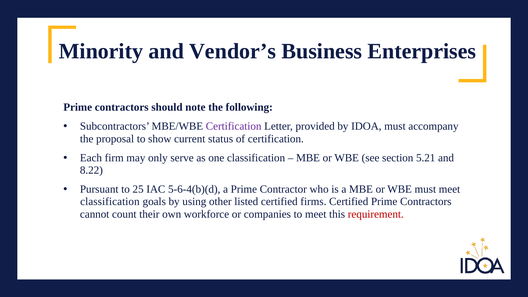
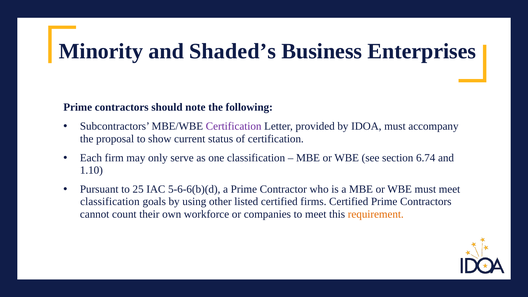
Vendor’s: Vendor’s -> Shaded’s (232, 51)
5.21: 5.21 -> 6.74 (426, 158)
8.22: 8.22 -> 1.10 (91, 170)
5-6-4(b)(d: 5-6-4(b)(d -> 5-6-6(b)(d (194, 189)
requirement colour: red -> orange (376, 214)
